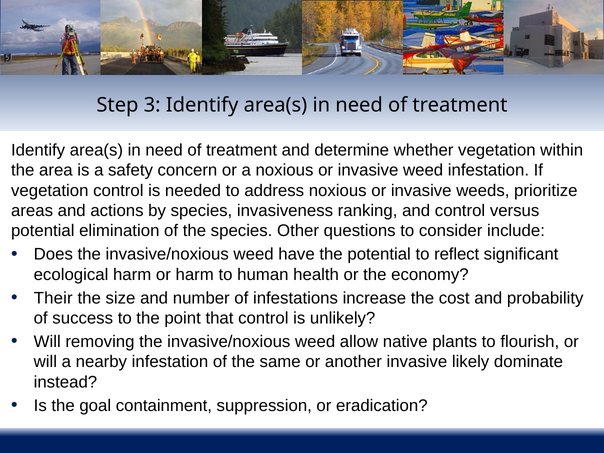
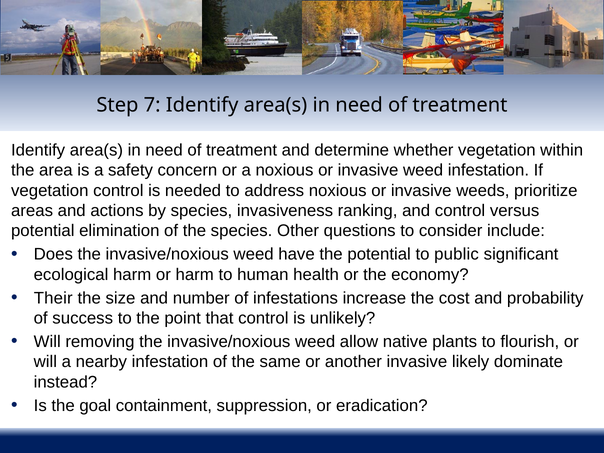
3: 3 -> 7 (152, 105)
reflect: reflect -> public (457, 254)
